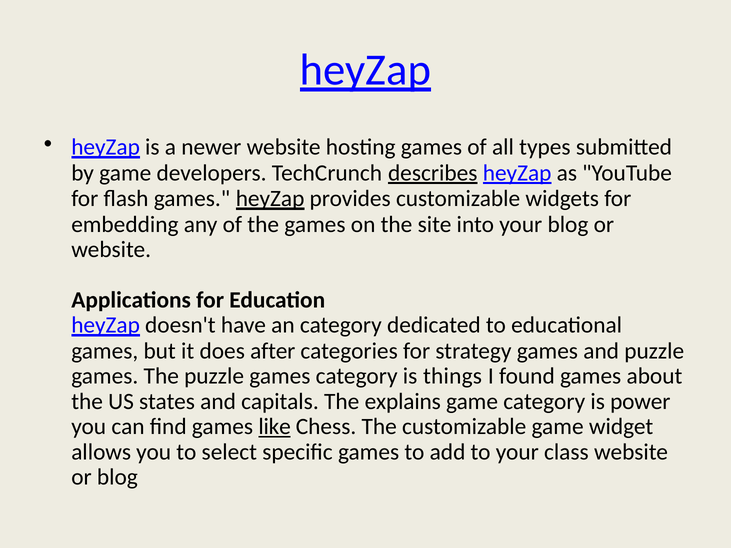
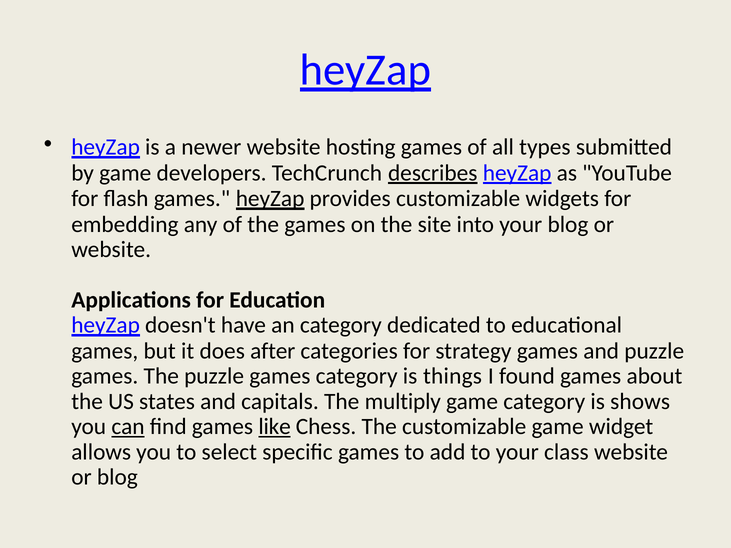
explains: explains -> multiply (403, 402)
power: power -> shows (640, 402)
can underline: none -> present (128, 427)
